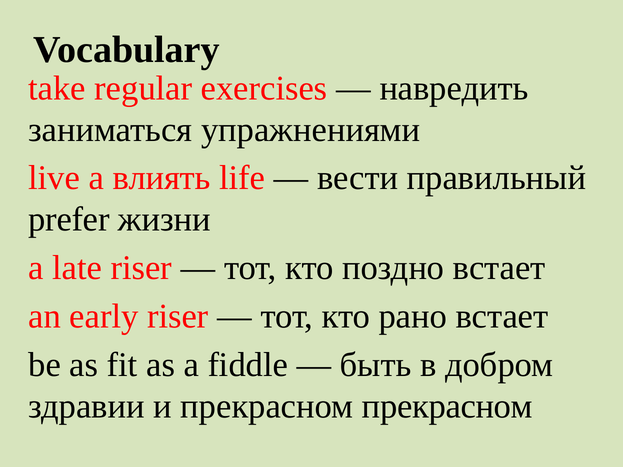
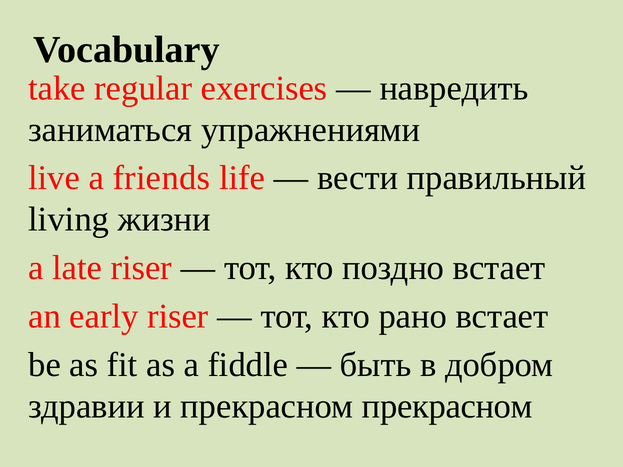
влиять: влиять -> friends (161, 178)
prefer: prefer -> living (69, 220)
